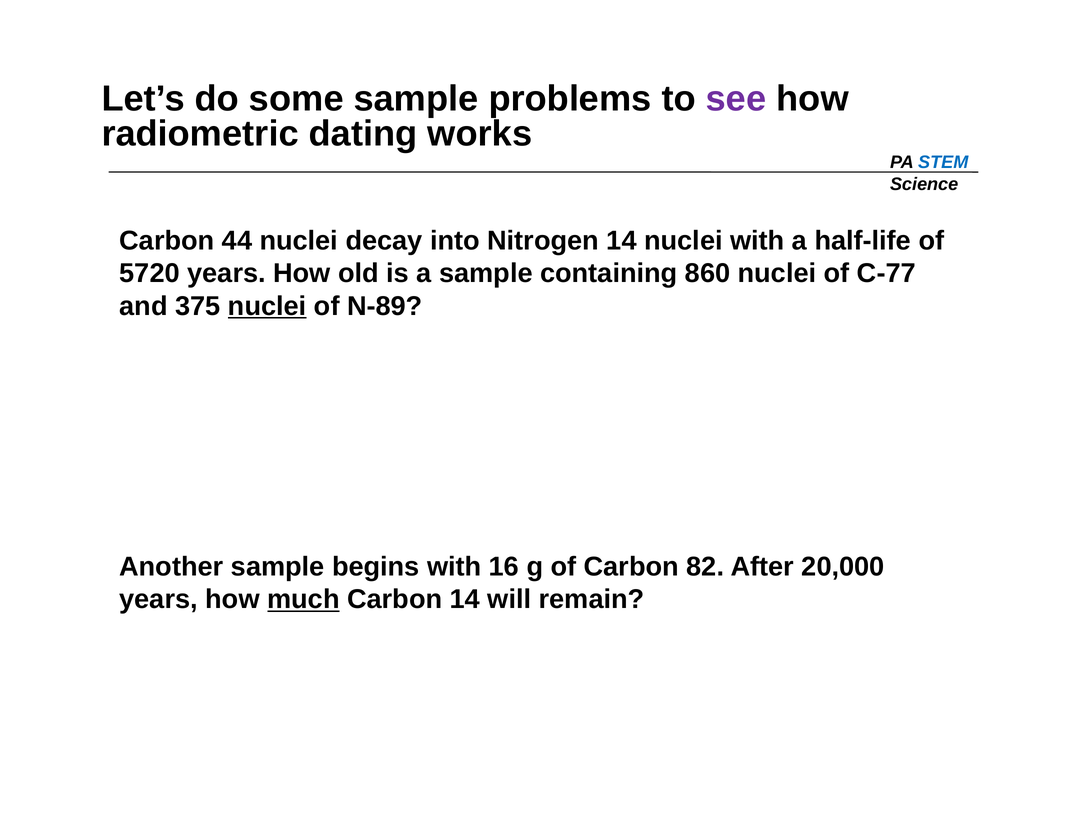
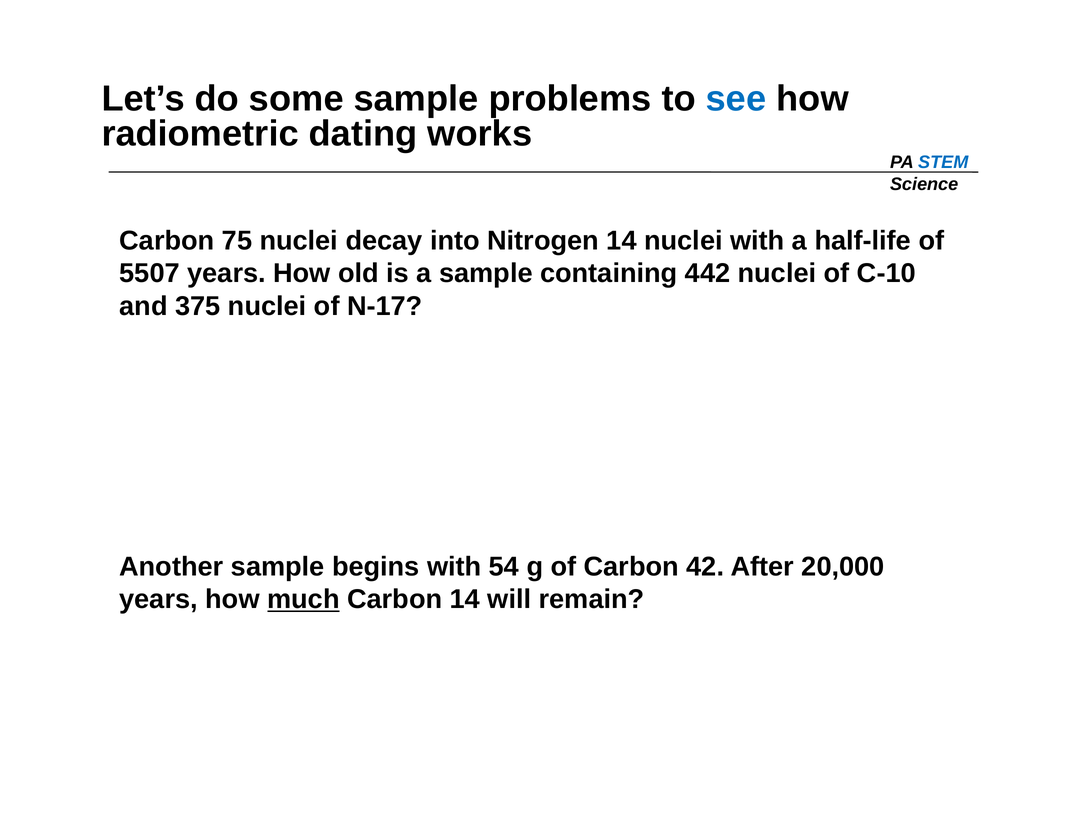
see colour: purple -> blue (736, 99)
44: 44 -> 75 (237, 241)
5720: 5720 -> 5507 (150, 274)
860: 860 -> 442 (708, 274)
C-77: C-77 -> C-10 (886, 274)
nuclei underline: present -> none (267, 306)
N-89: N-89 -> N-17 (385, 306)
16: 16 -> 54 (504, 567)
82: 82 -> 42 (705, 567)
